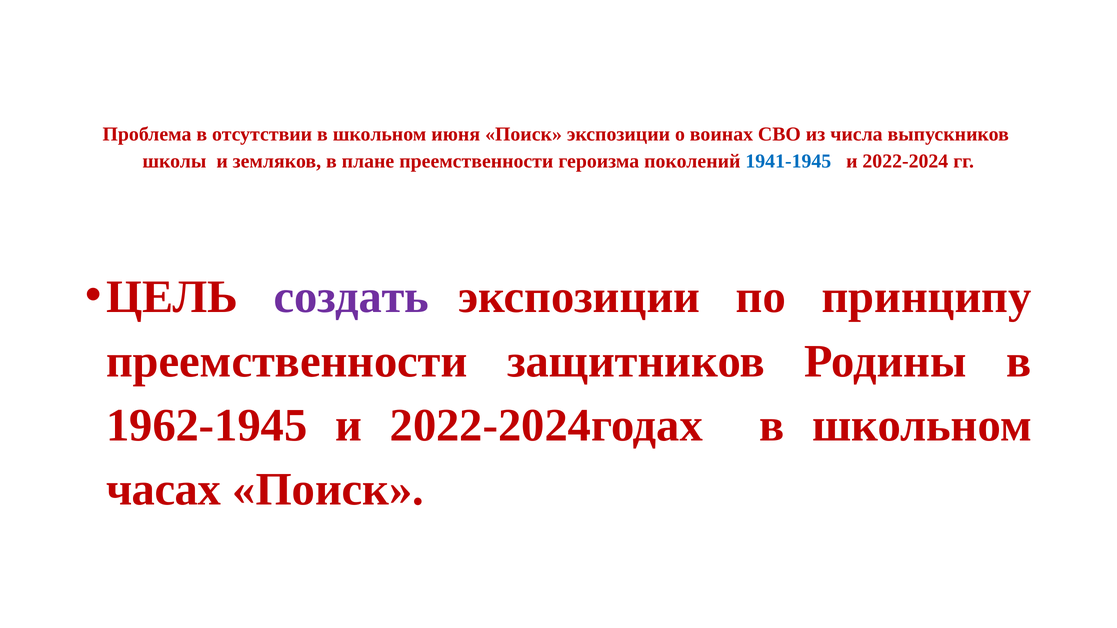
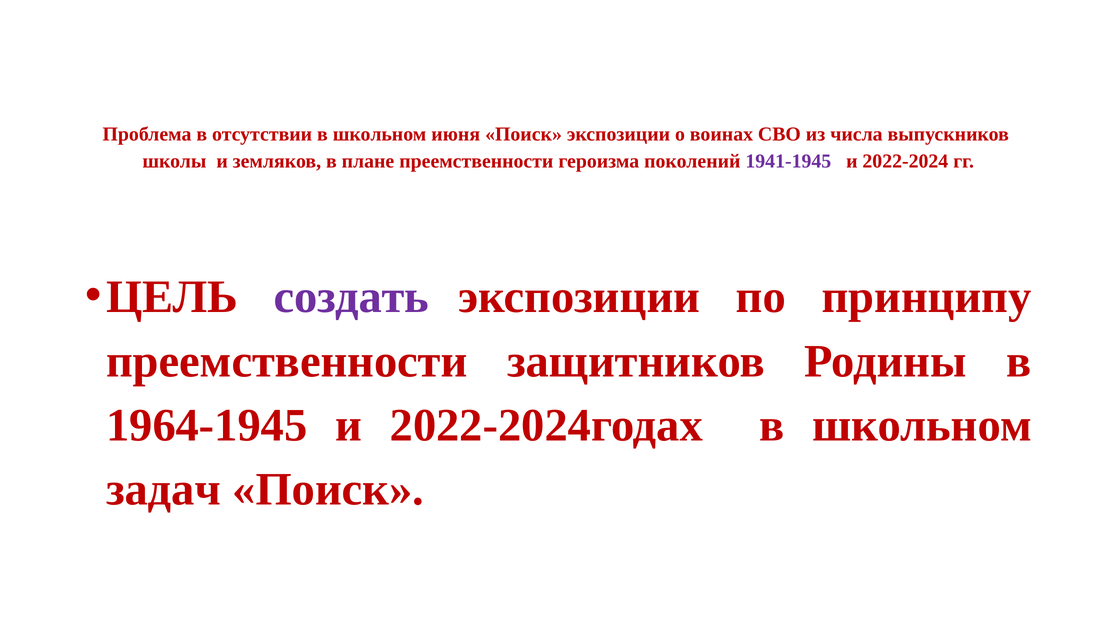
1941-1945 colour: blue -> purple (788, 161)
1962-1945: 1962-1945 -> 1964-1945 (207, 426)
часах: часах -> задач (163, 490)
